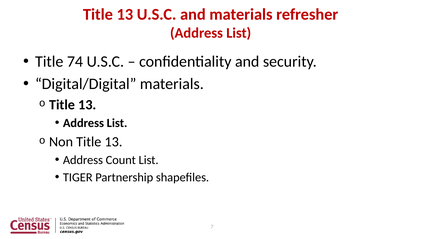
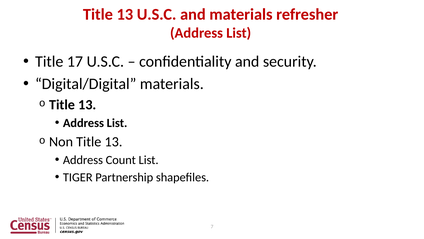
74: 74 -> 17 (75, 61)
